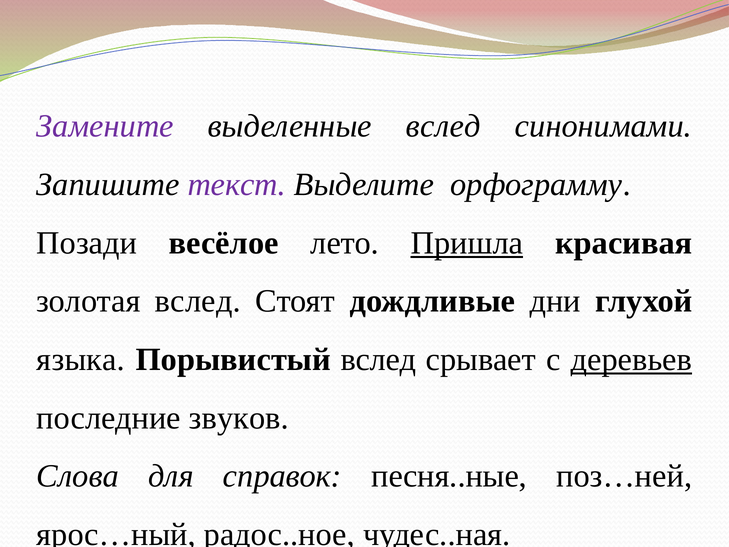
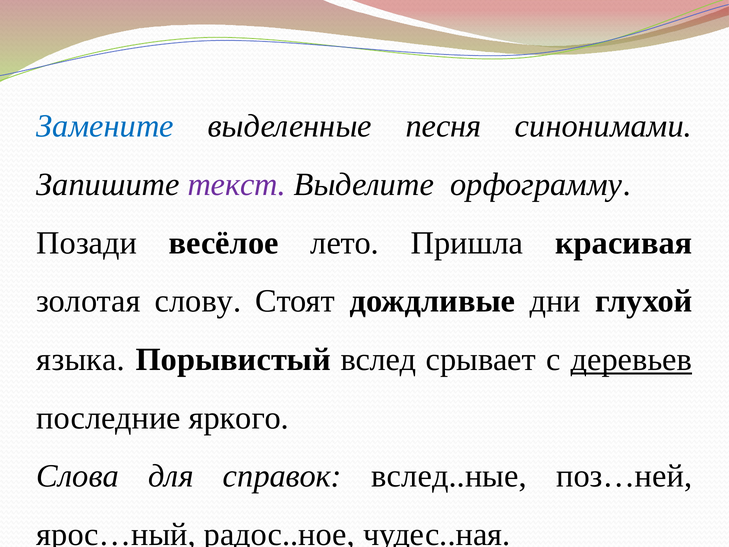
Замените colour: purple -> blue (105, 126)
выделенные вслед: вслед -> песня (444, 126)
Пришла underline: present -> none (467, 243)
золотая вслед: вслед -> слову (198, 301)
звуков: звуков -> яркого (239, 418)
песня..ные: песня..ные -> вслед..ные (449, 476)
